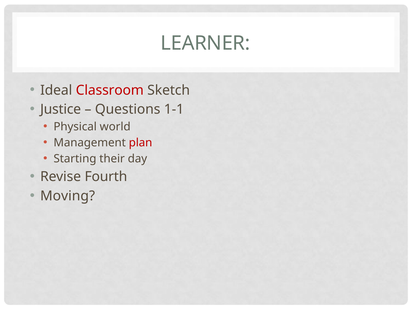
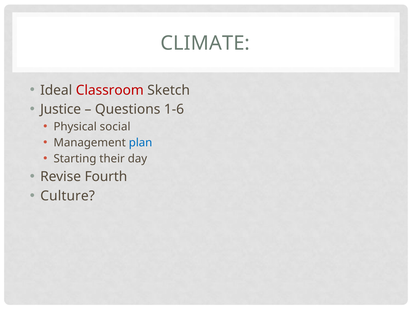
LEARNER: LEARNER -> CLIMATE (205, 43)
1-1: 1-1 -> 1-6 (174, 109)
world: world -> social (115, 127)
plan colour: red -> blue (141, 143)
Moving: Moving -> Culture (68, 196)
